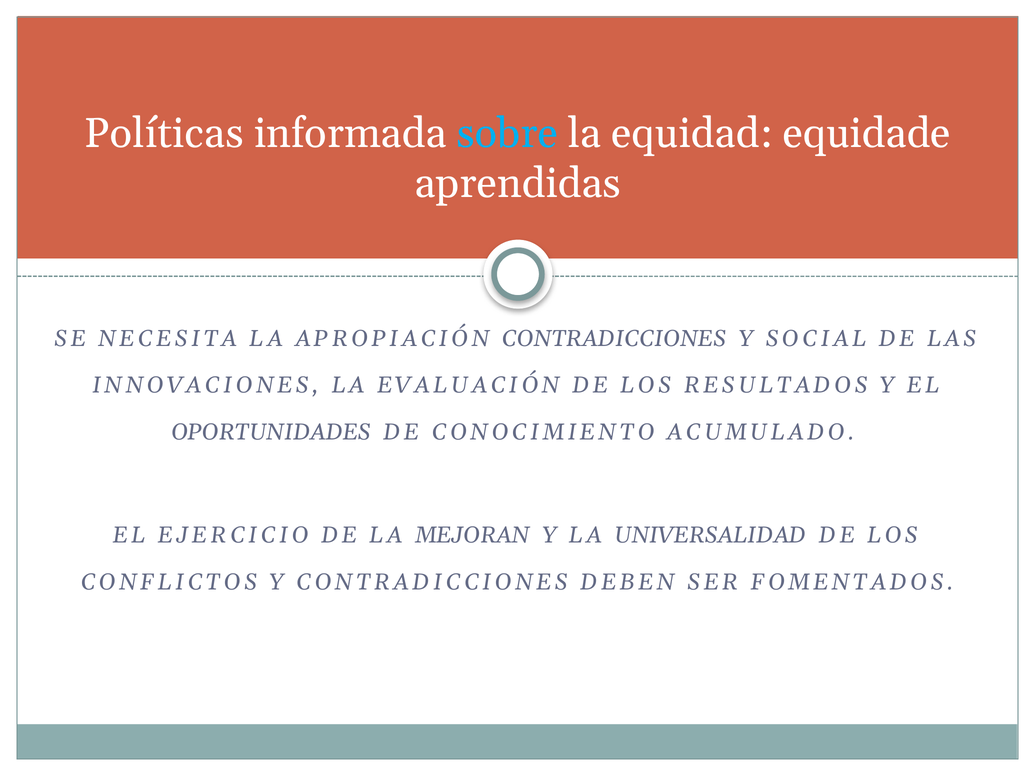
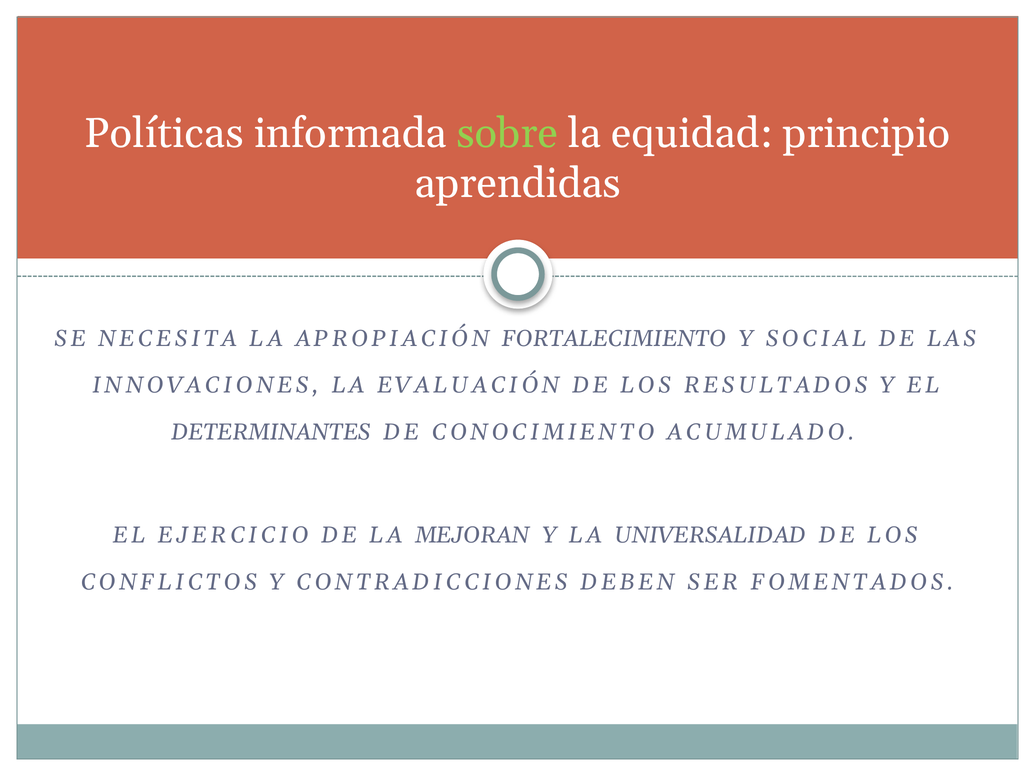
sobre colour: light blue -> light green (507, 133)
equidade: equidade -> principio (867, 133)
APROPIACIÓN CONTRADICCIONES: CONTRADICCIONES -> FORTALECIMIENTO (614, 339)
OPORTUNIDADES: OPORTUNIDADES -> DETERMINANTES (271, 432)
